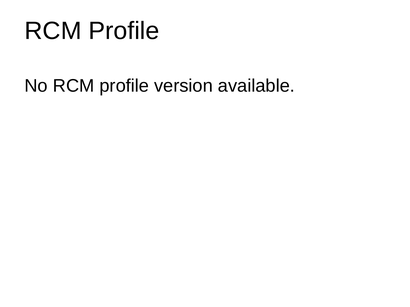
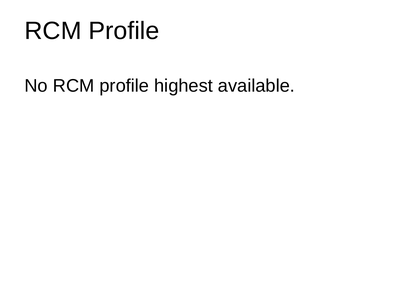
version: version -> highest (184, 86)
